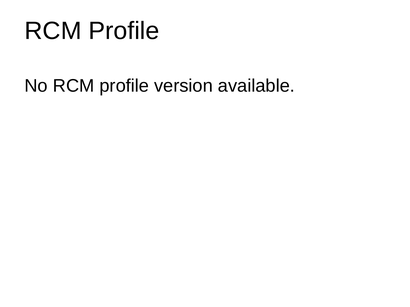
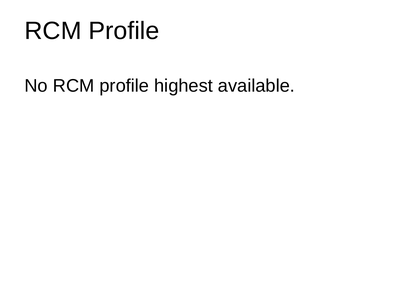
version: version -> highest (184, 86)
